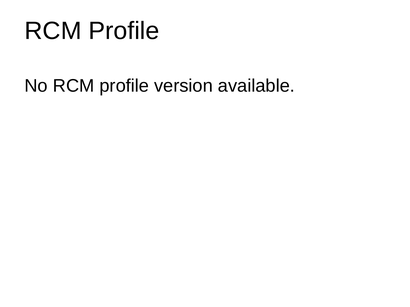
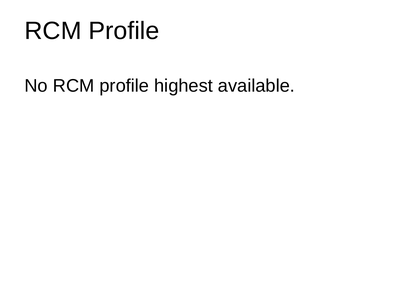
version: version -> highest (184, 86)
